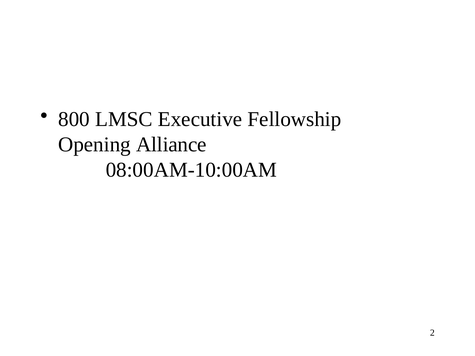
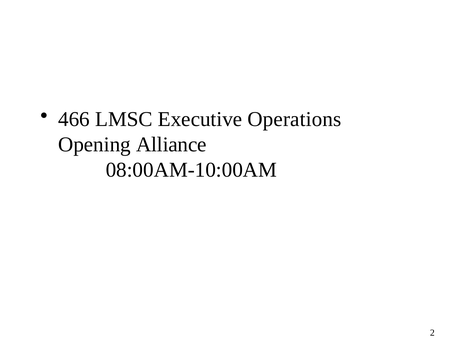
800: 800 -> 466 (74, 119)
Fellowship: Fellowship -> Operations (294, 119)
